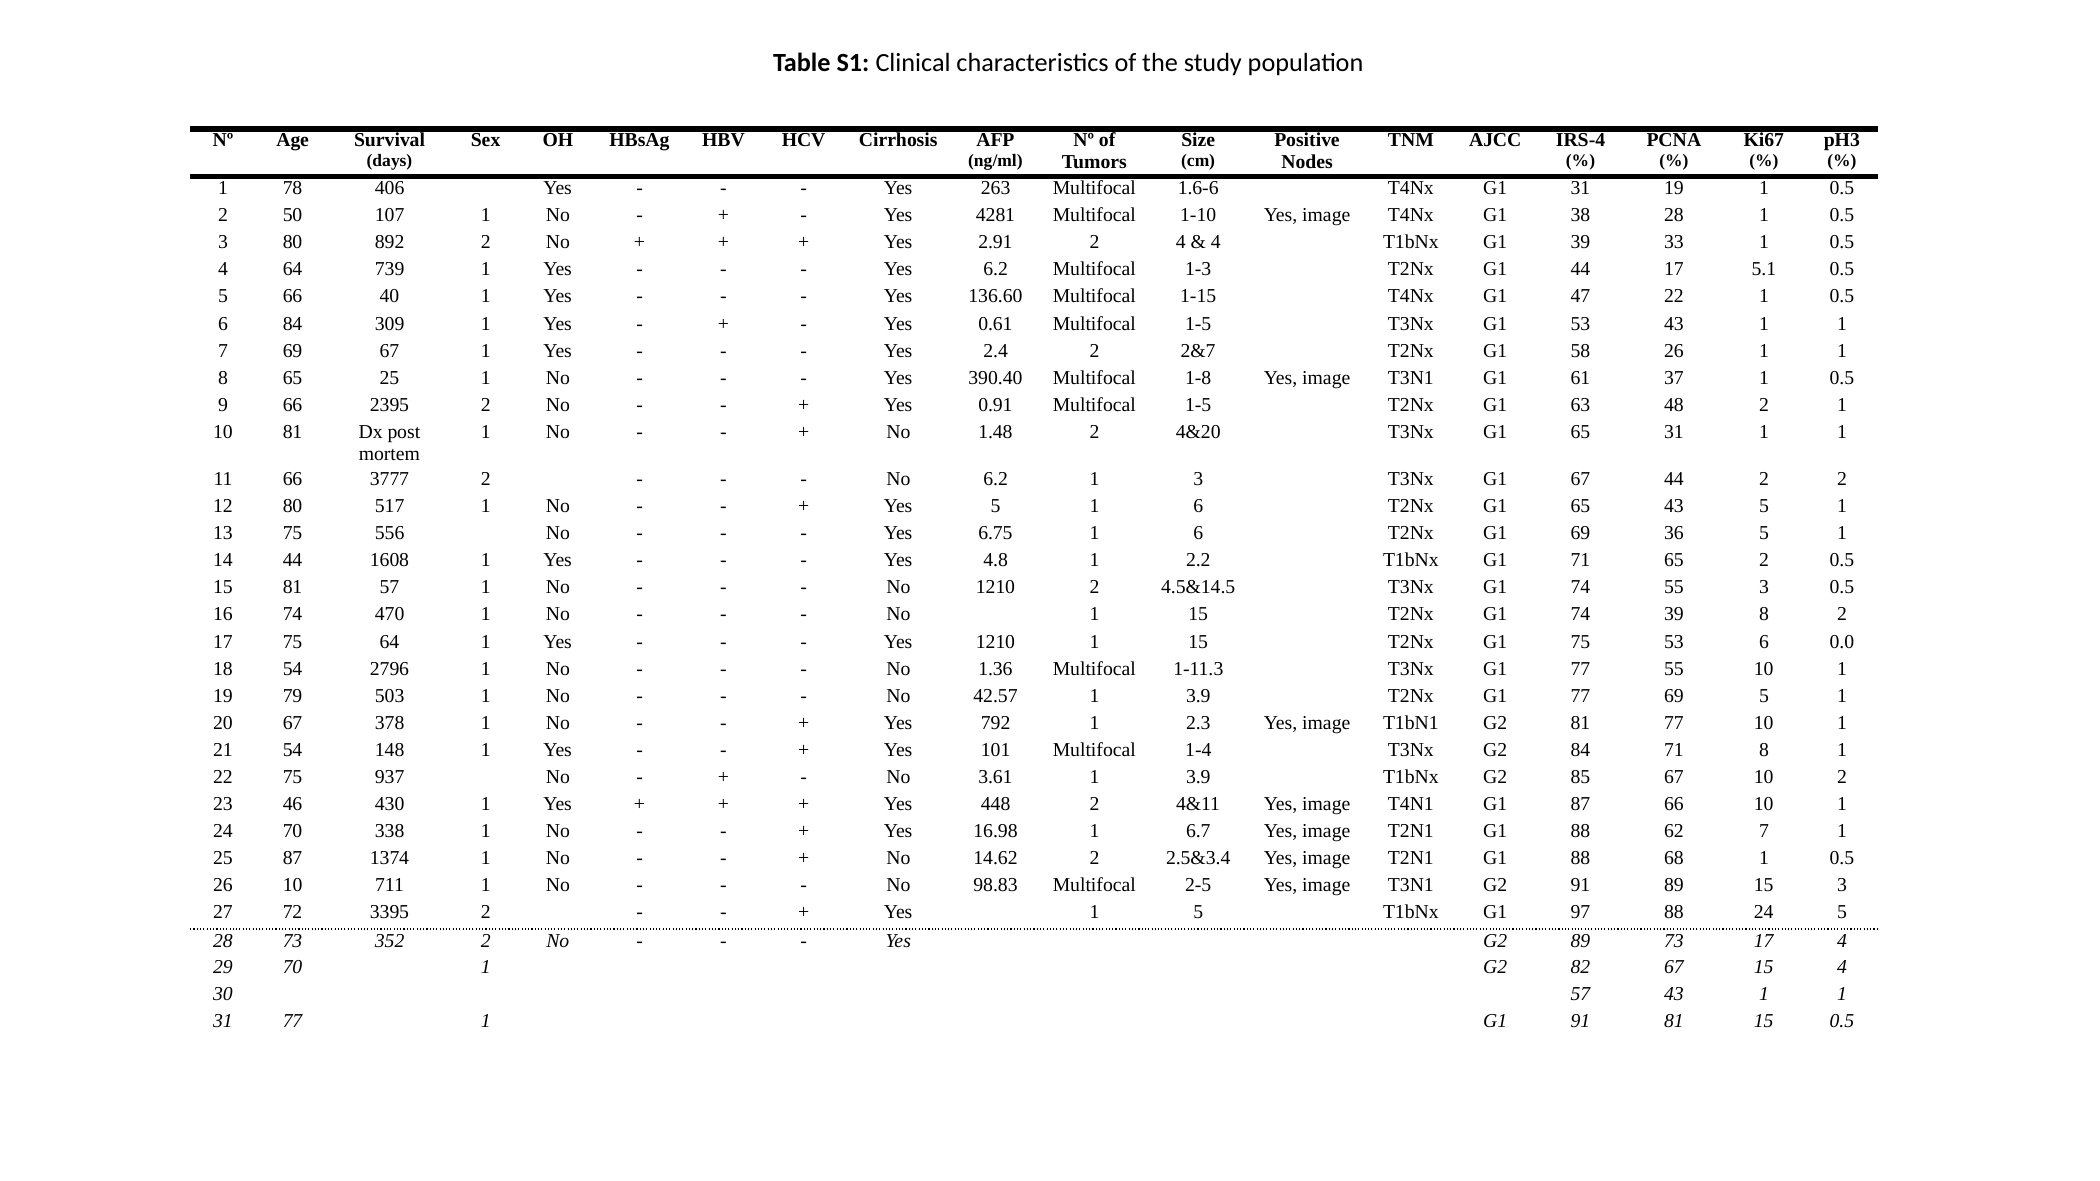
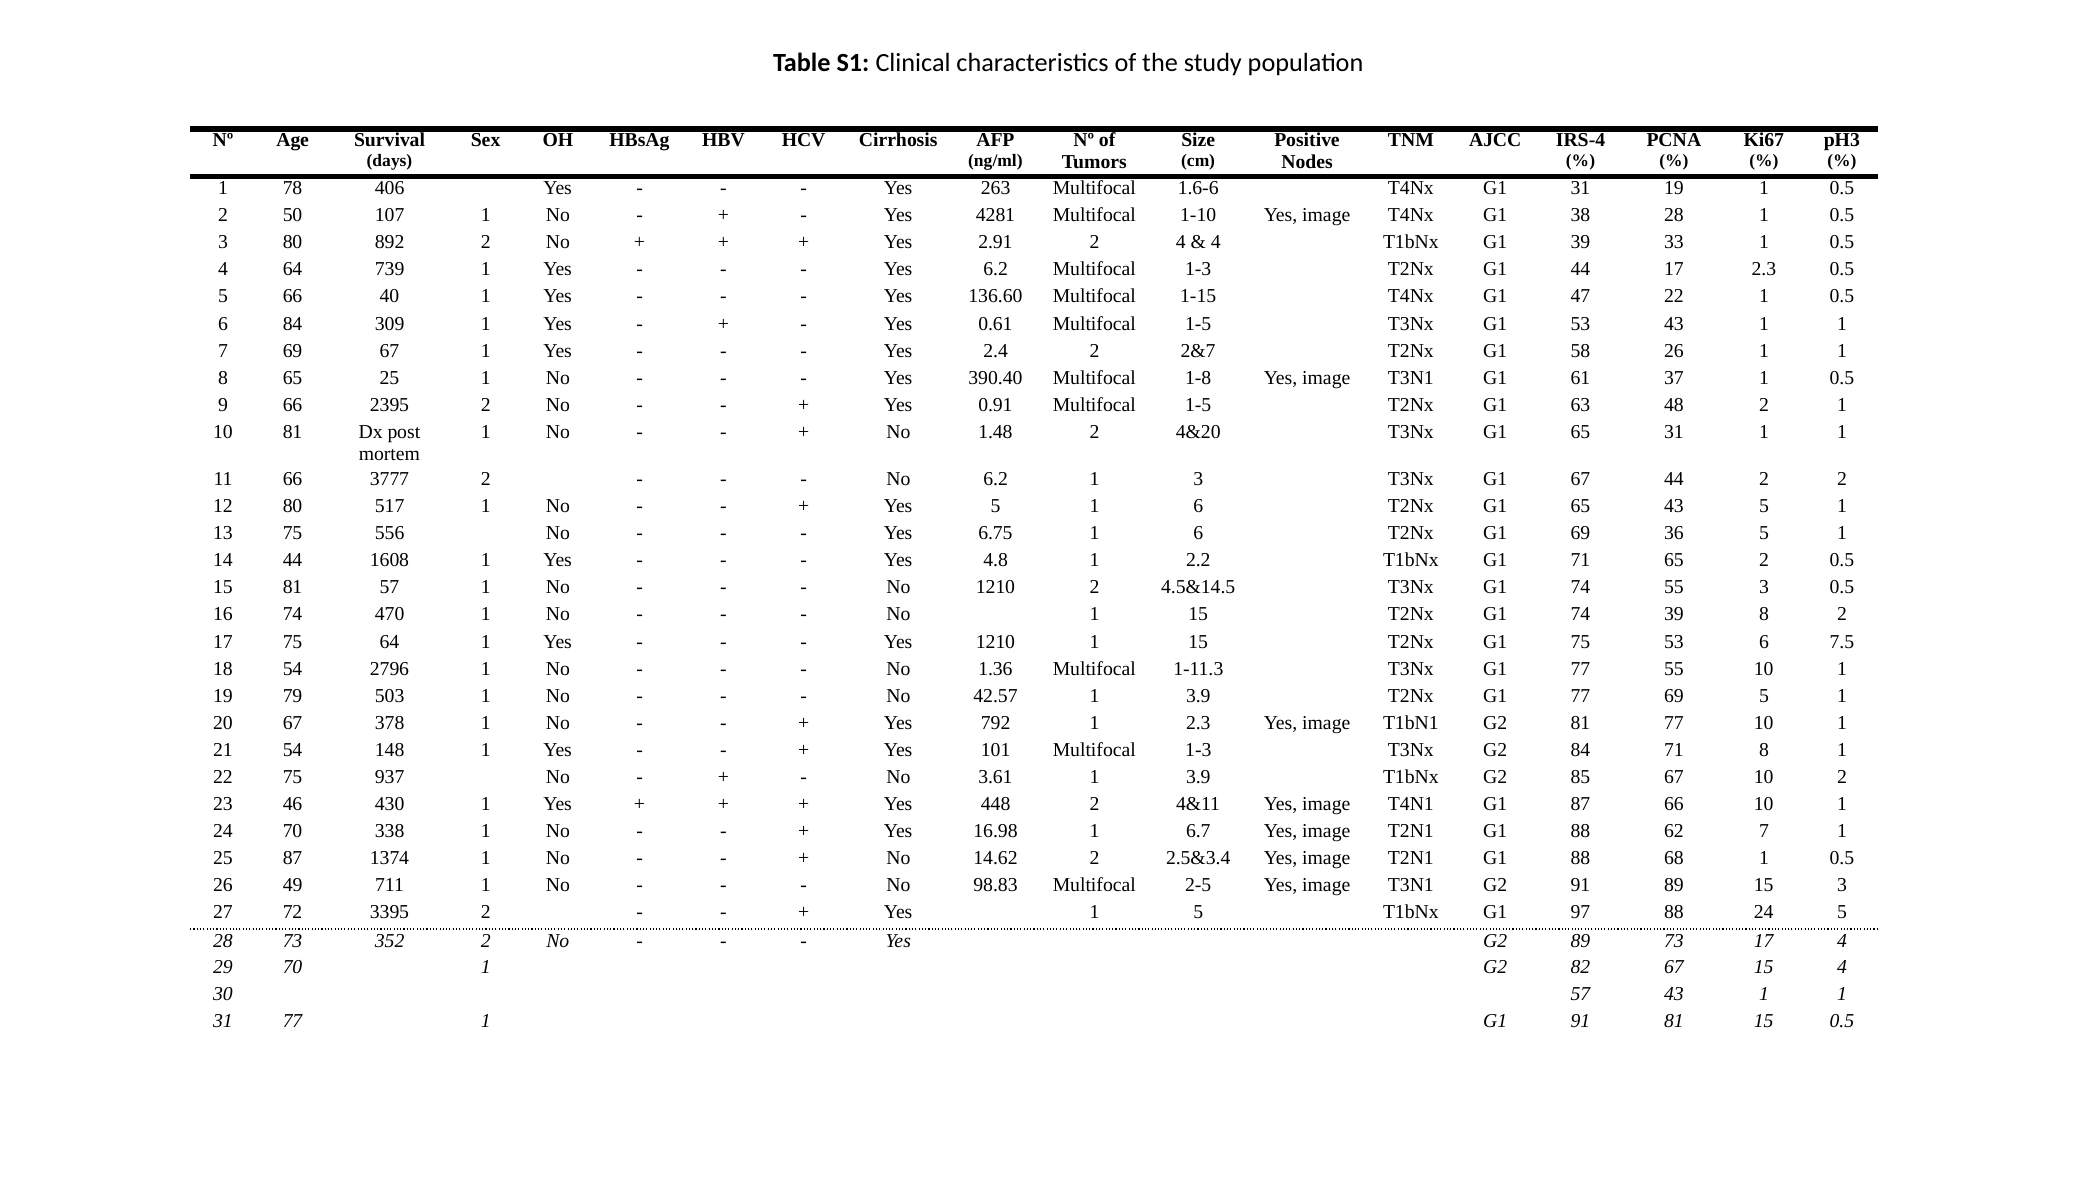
17 5.1: 5.1 -> 2.3 (1764, 269)
0.0: 0.0 -> 7.5 (1842, 643)
101 Multifocal 1-4: 1-4 -> 1-3 (1198, 750)
26 10: 10 -> 49 (293, 885)
